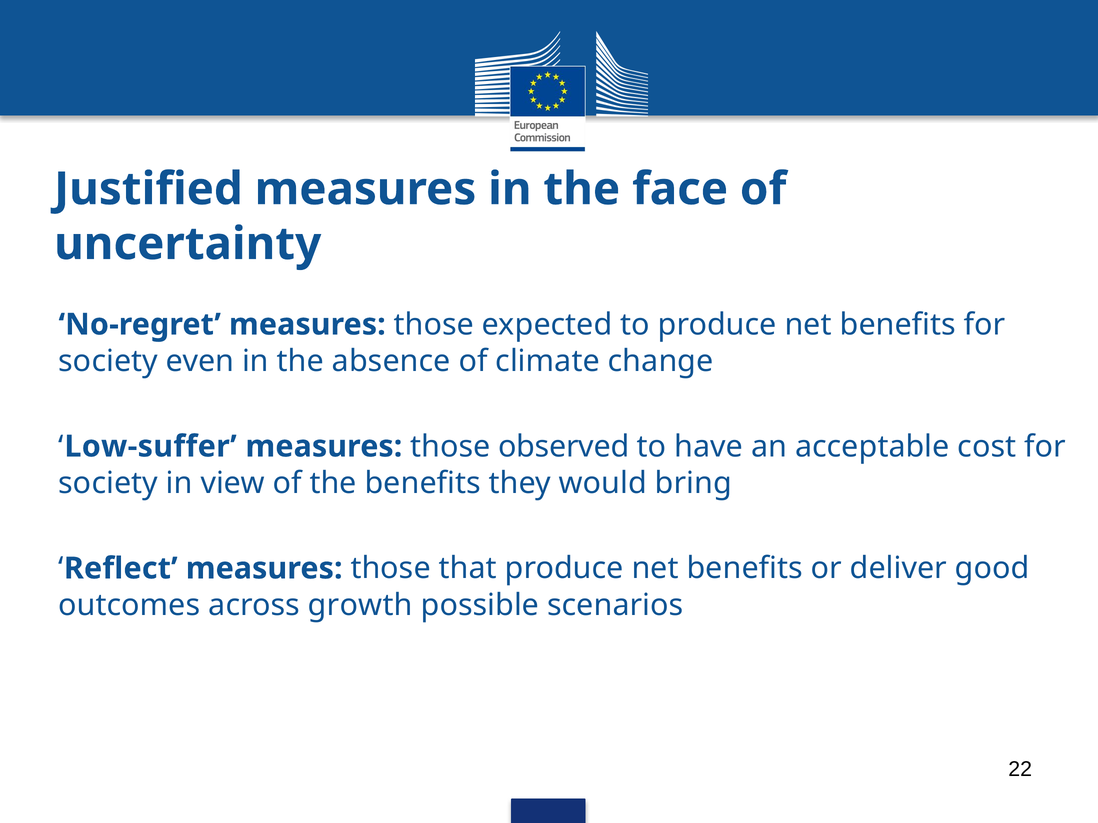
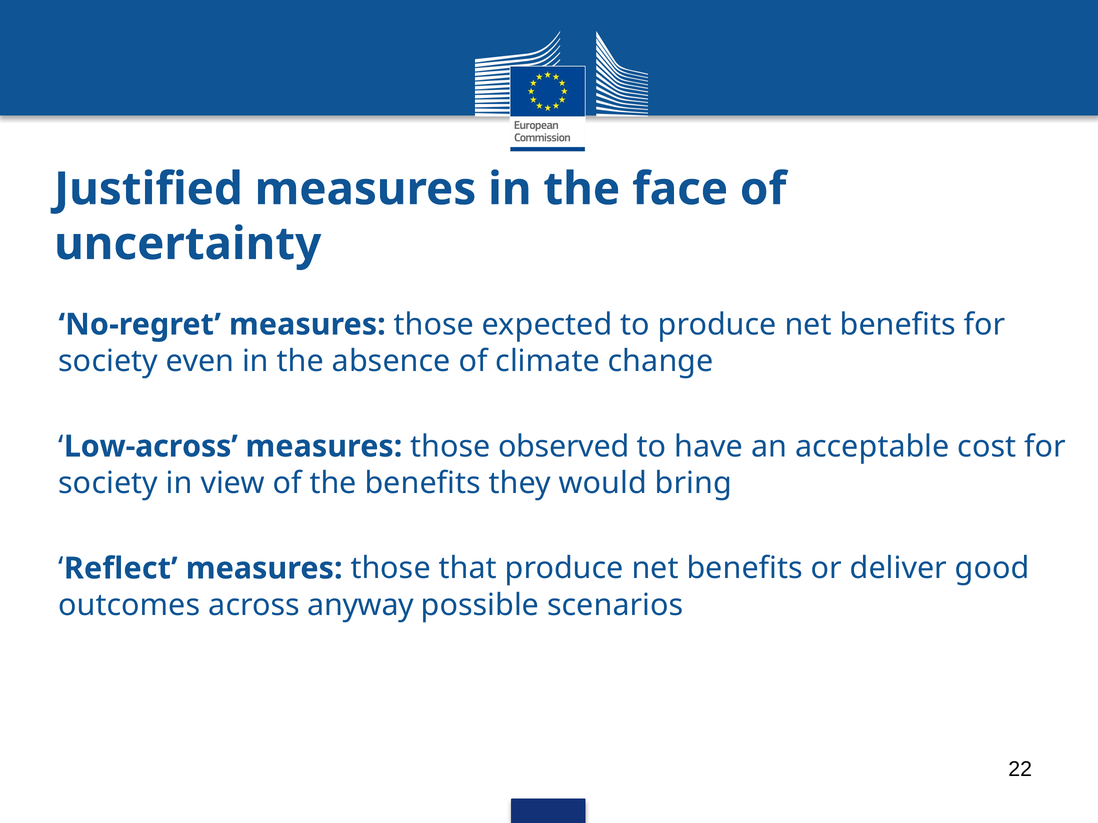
Low-suffer: Low-suffer -> Low-across (151, 447)
growth: growth -> anyway (361, 605)
